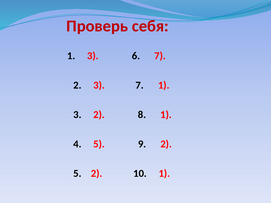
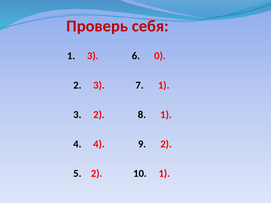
6 7: 7 -> 0 (160, 56)
4 5: 5 -> 4 (99, 144)
